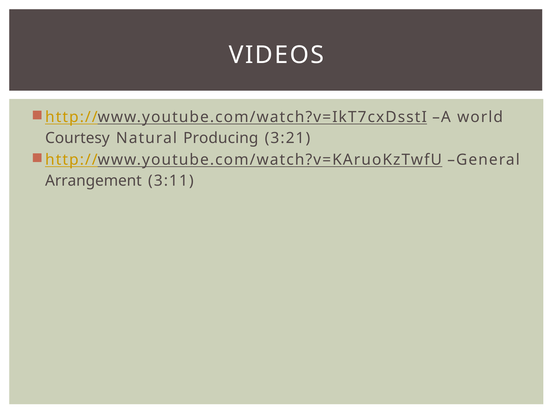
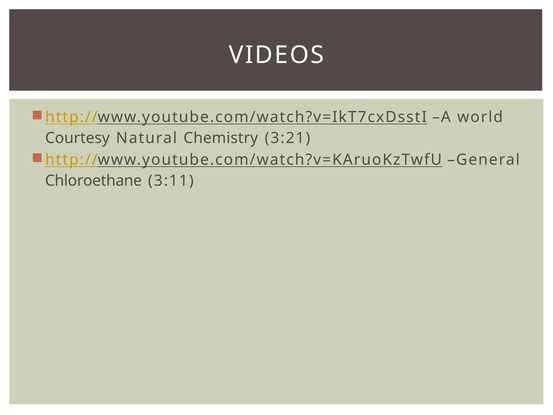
Producing: Producing -> Chemistry (221, 138)
Arrangement: Arrangement -> Chloroethane (94, 181)
